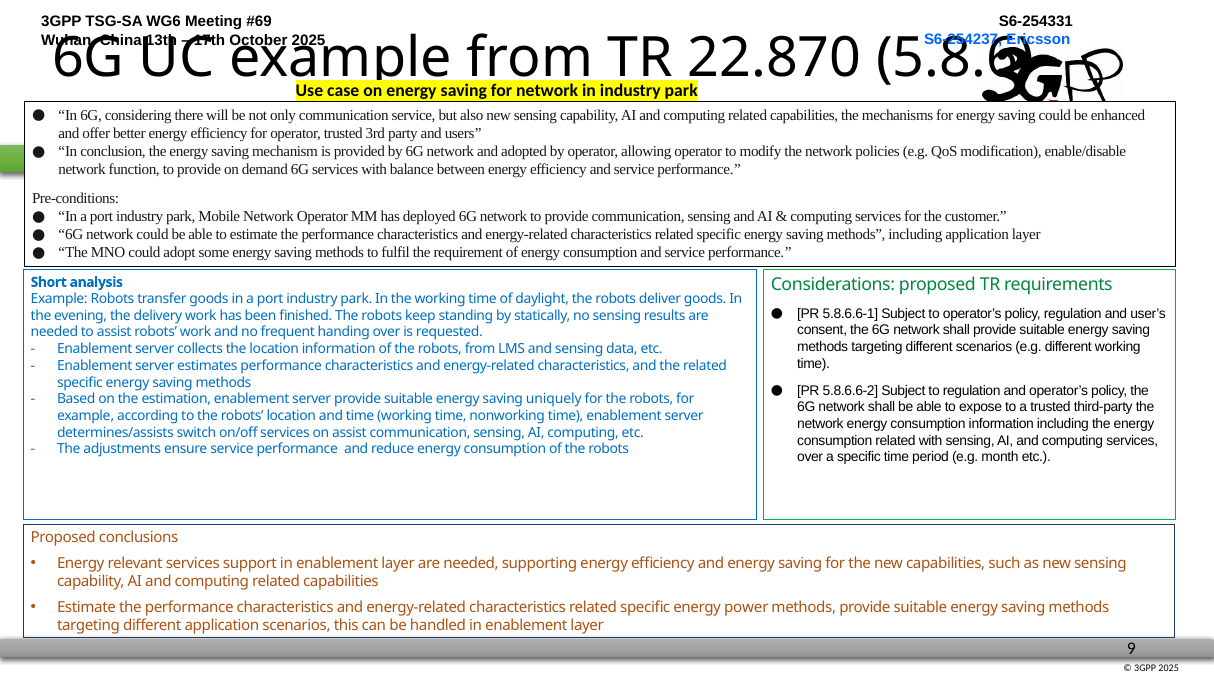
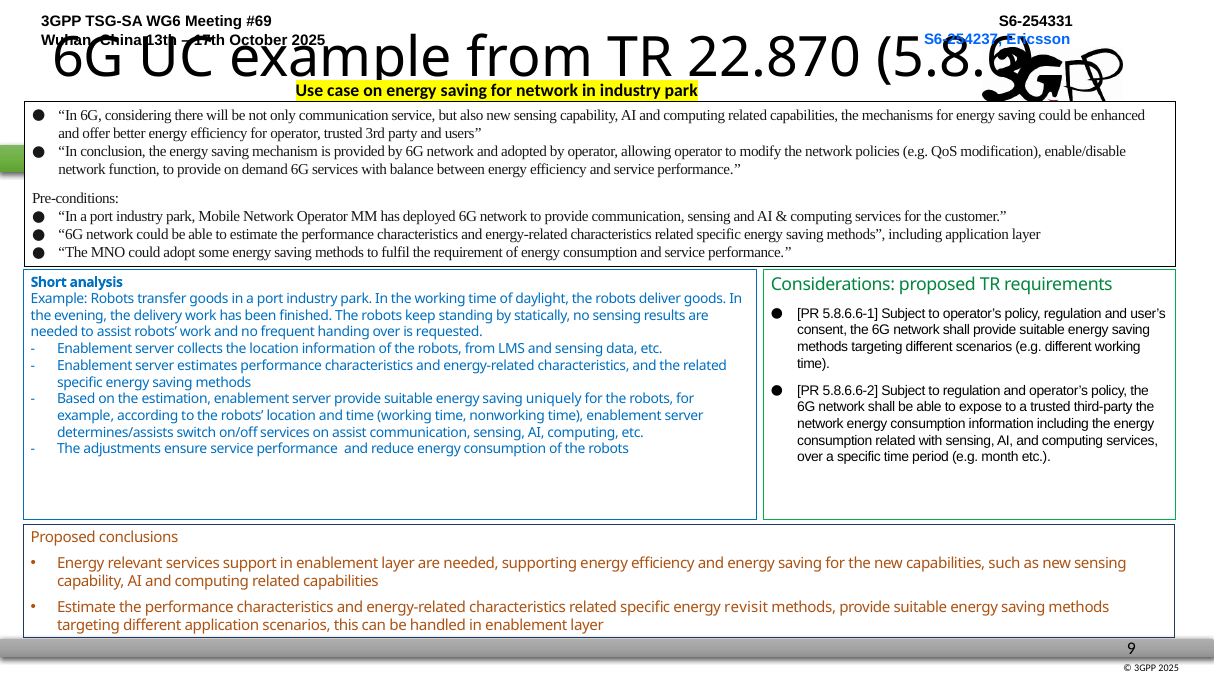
power: power -> revisit (746, 608)
